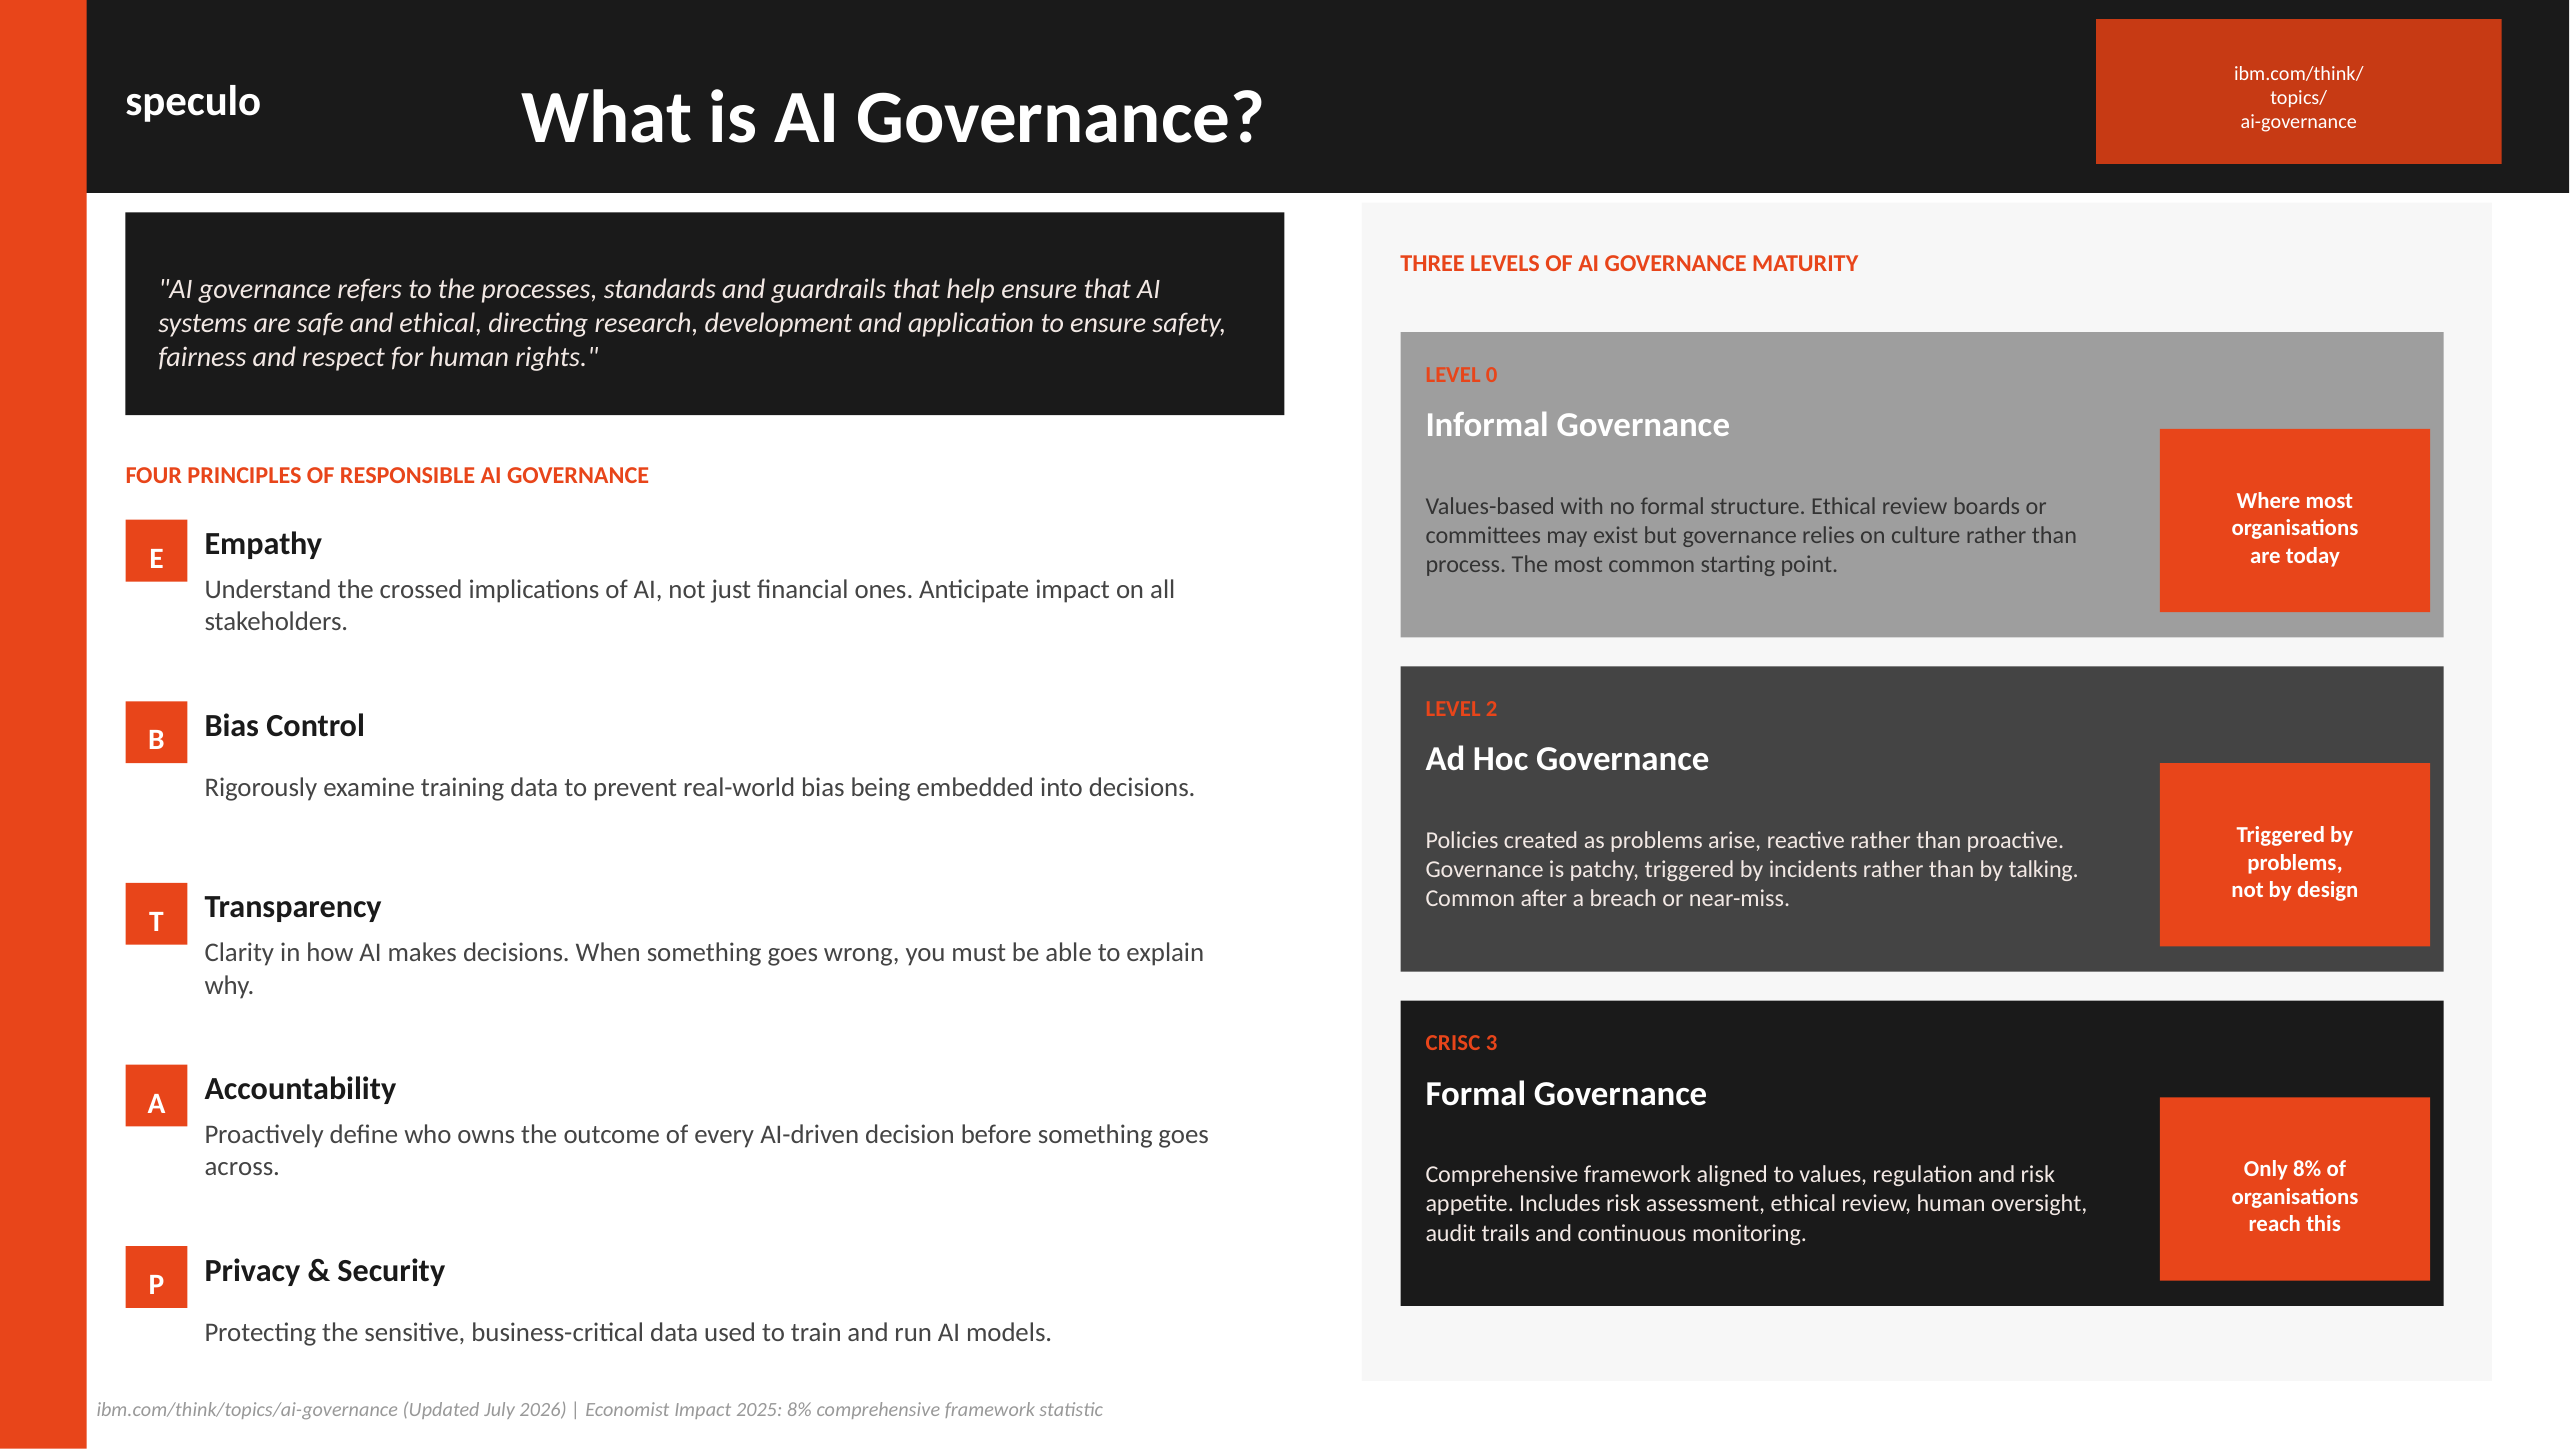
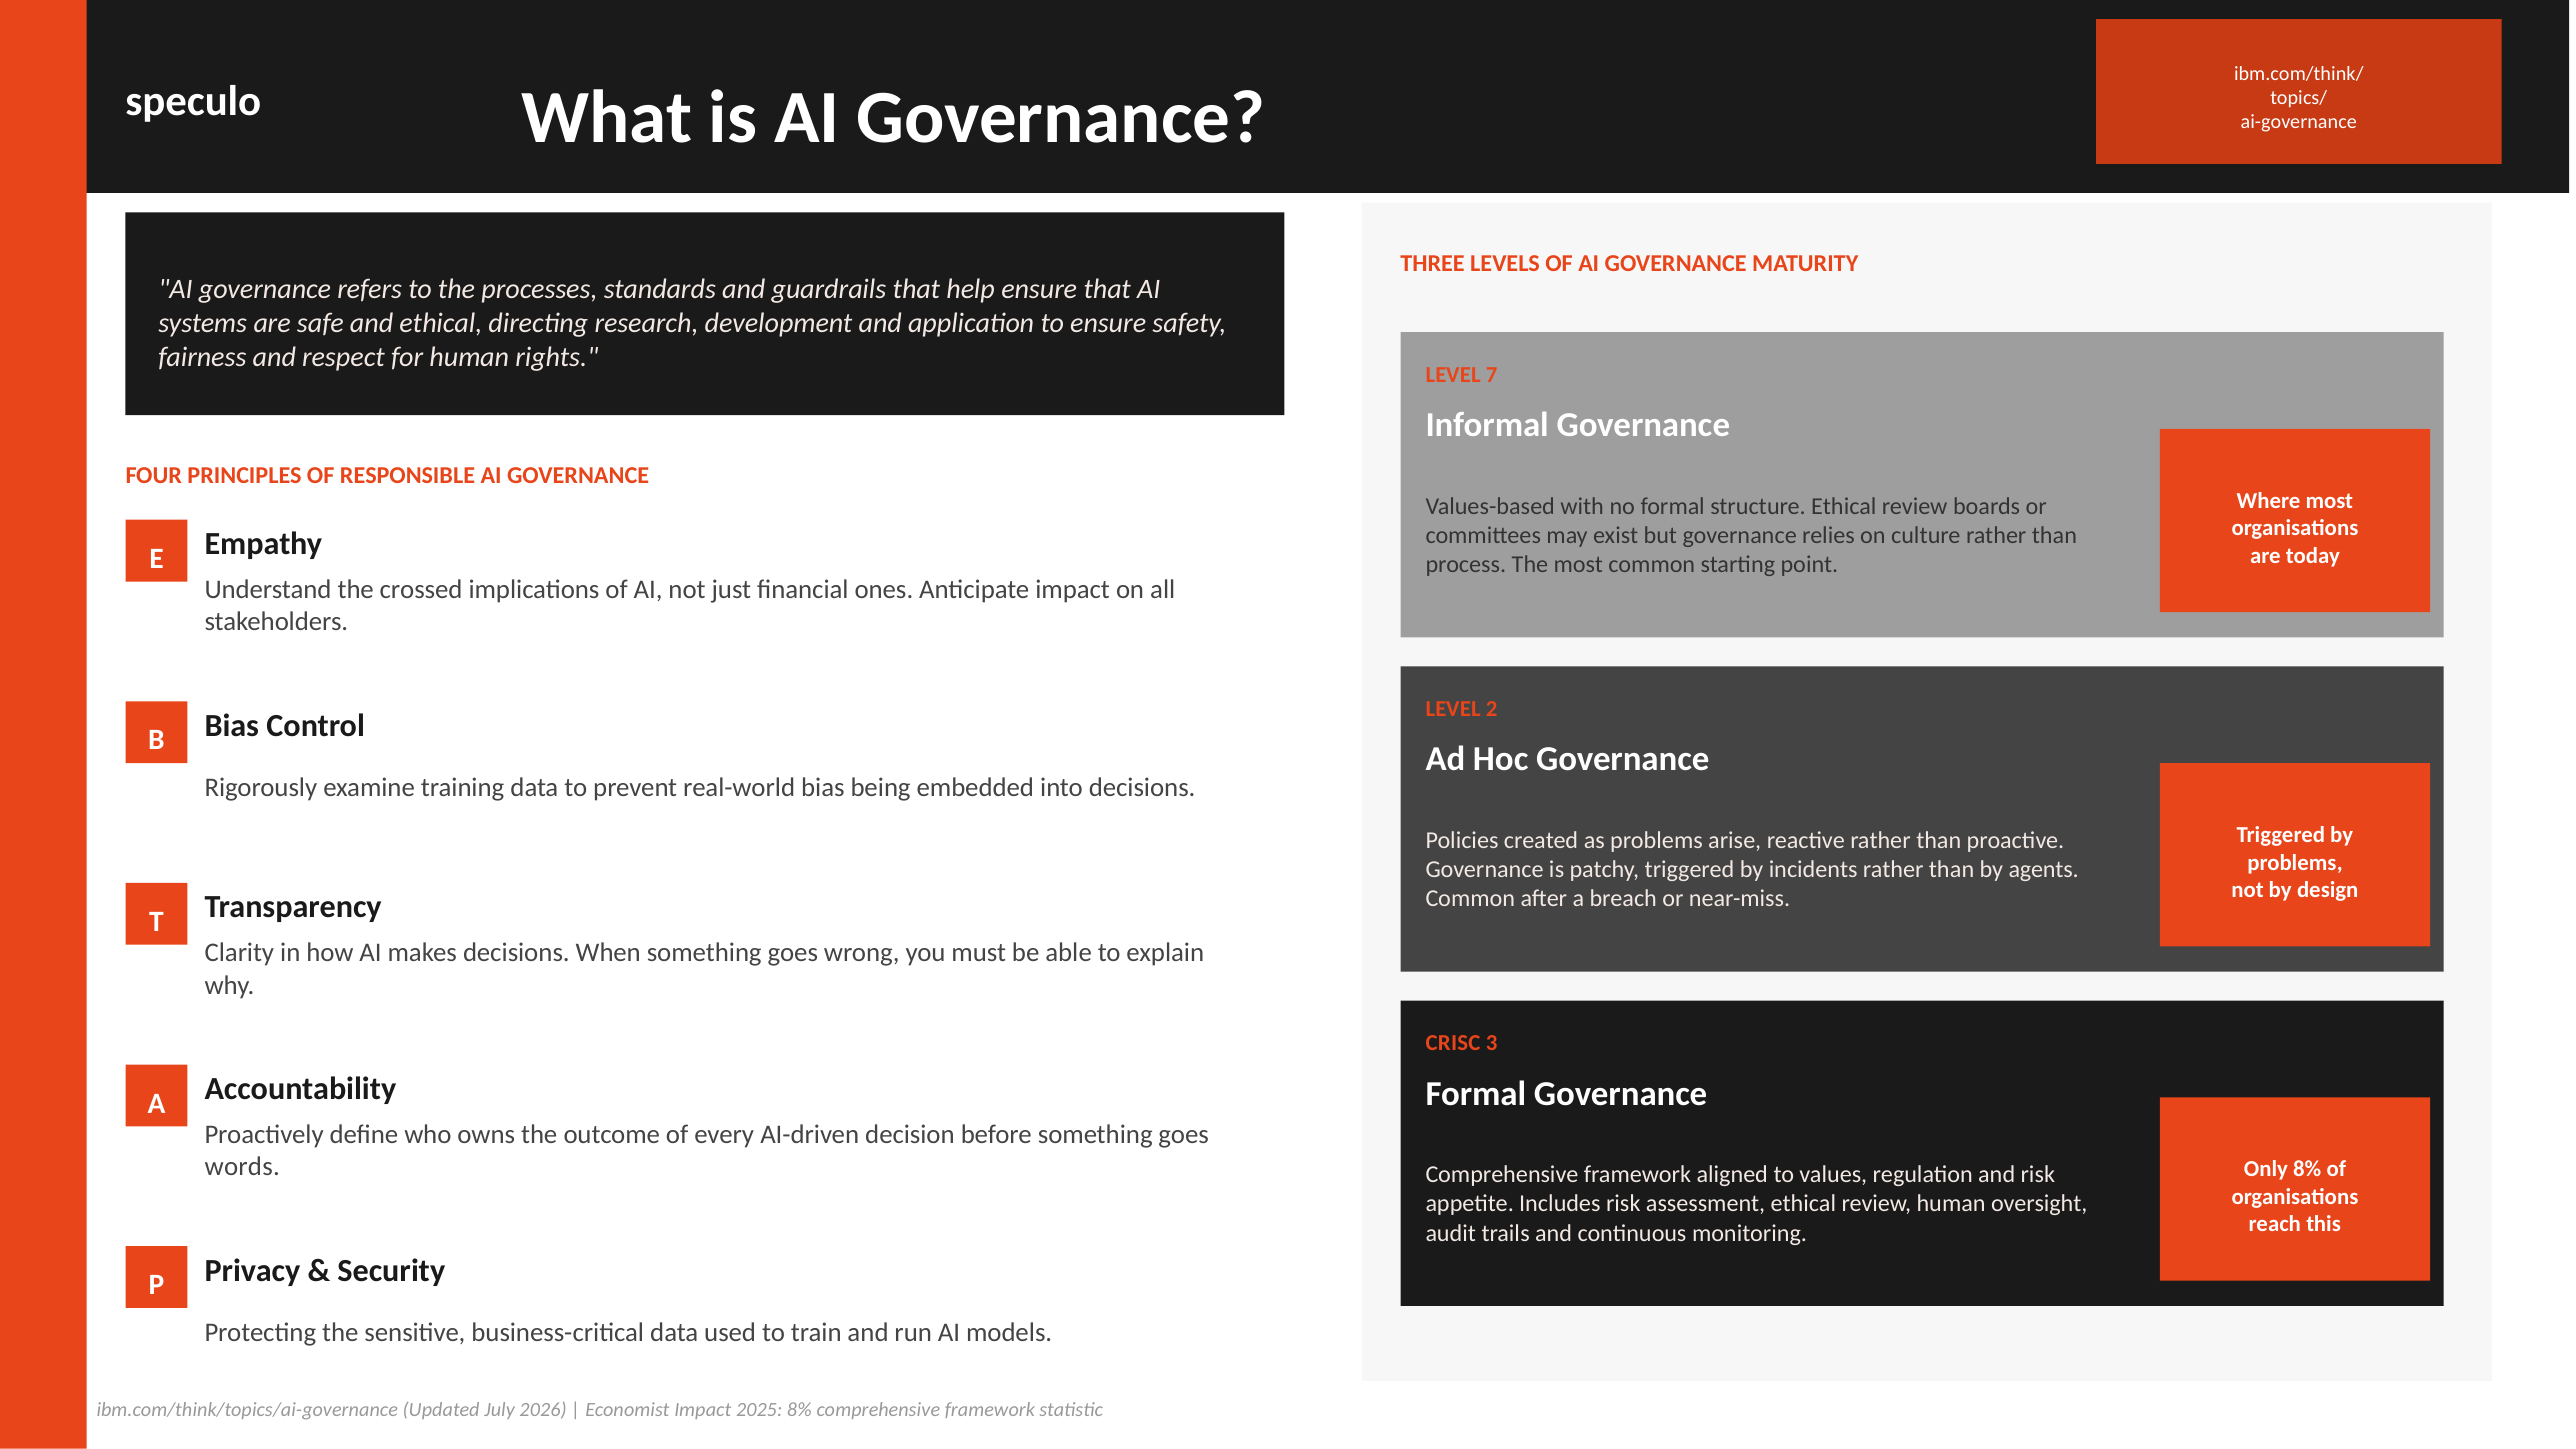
0: 0 -> 7 (1492, 375)
talking: talking -> agents (2044, 870)
across: across -> words (242, 1167)
